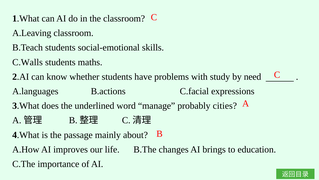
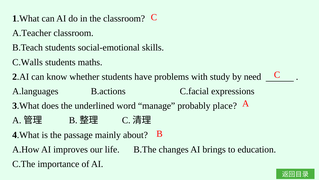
A.Leaving: A.Leaving -> A.Teacher (32, 33)
cities: cities -> place (225, 106)
